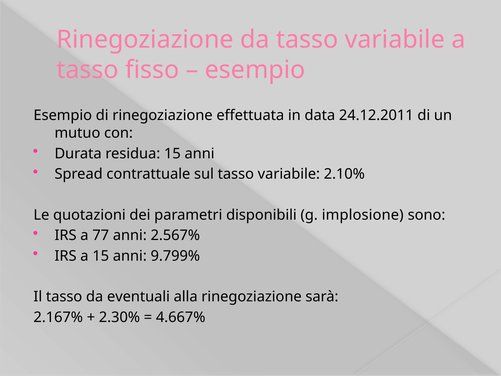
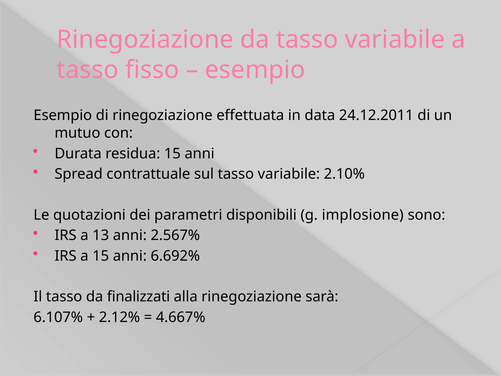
77: 77 -> 13 (101, 235)
9.799%: 9.799% -> 6.692% (175, 256)
eventuali: eventuali -> finalizzati (139, 297)
2.167%: 2.167% -> 6.107% (58, 317)
2.30%: 2.30% -> 2.12% (119, 317)
